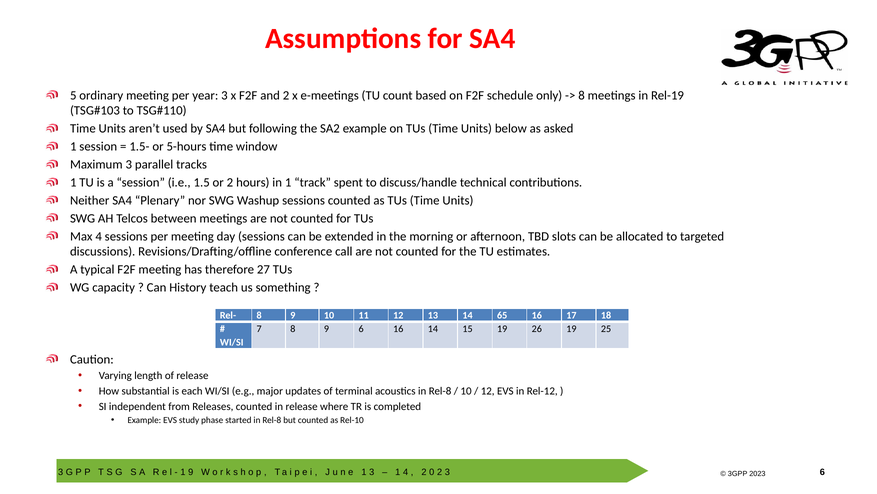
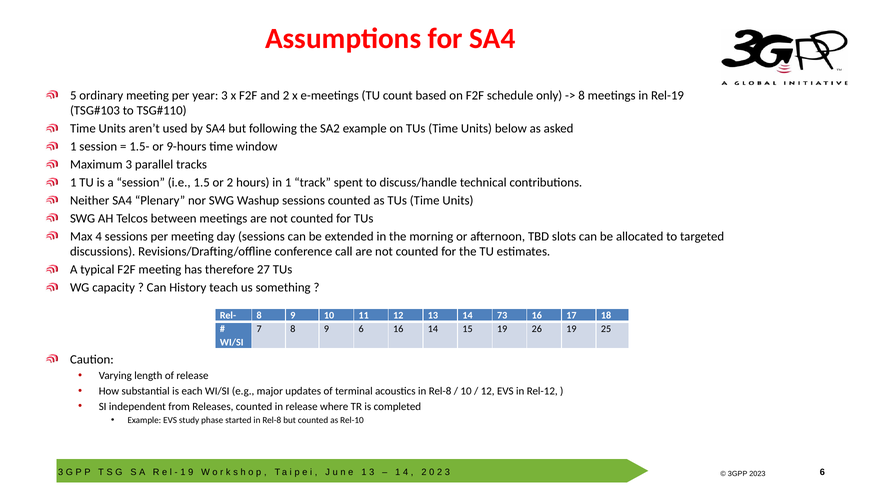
5-hours: 5-hours -> 9-hours (186, 146)
65: 65 -> 73 (502, 315)
